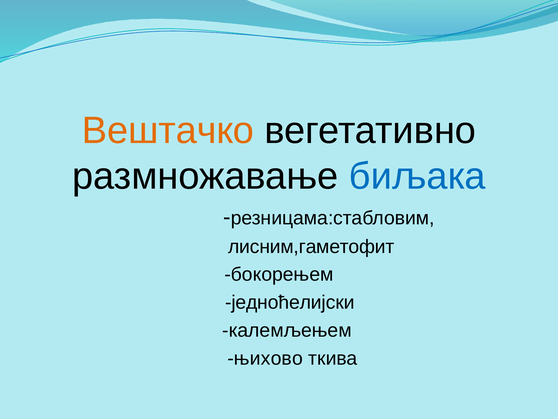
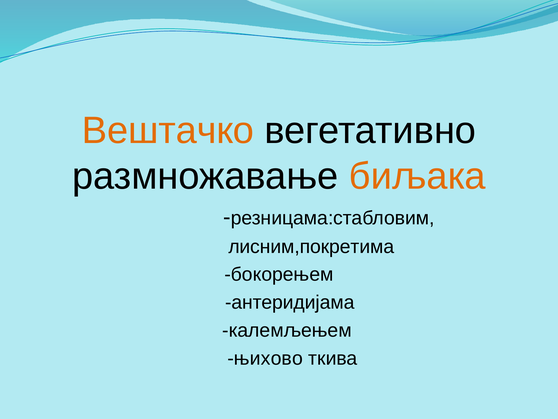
биљака colour: blue -> orange (417, 176)
лисним,гаметофит: лисним,гаметофит -> лисним,покретима (311, 246)
једноћелијски: једноћелијски -> антеридијама (290, 302)
